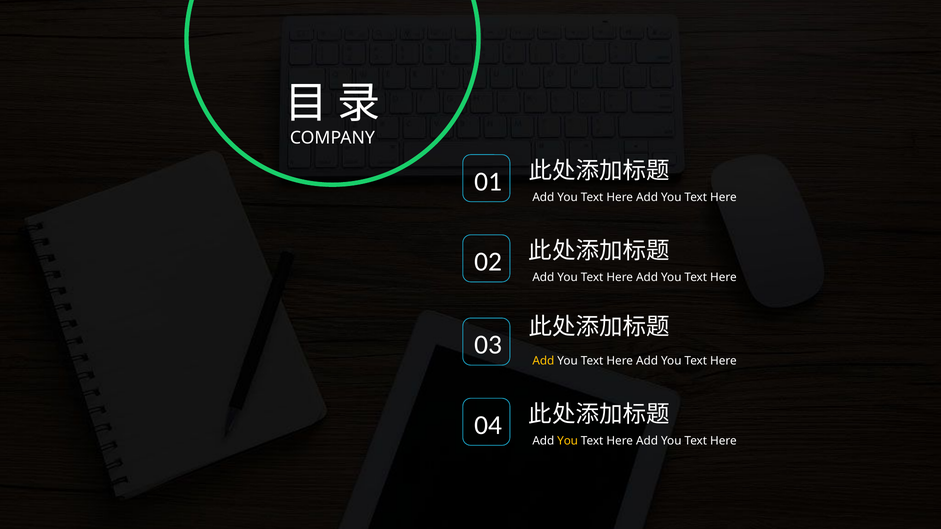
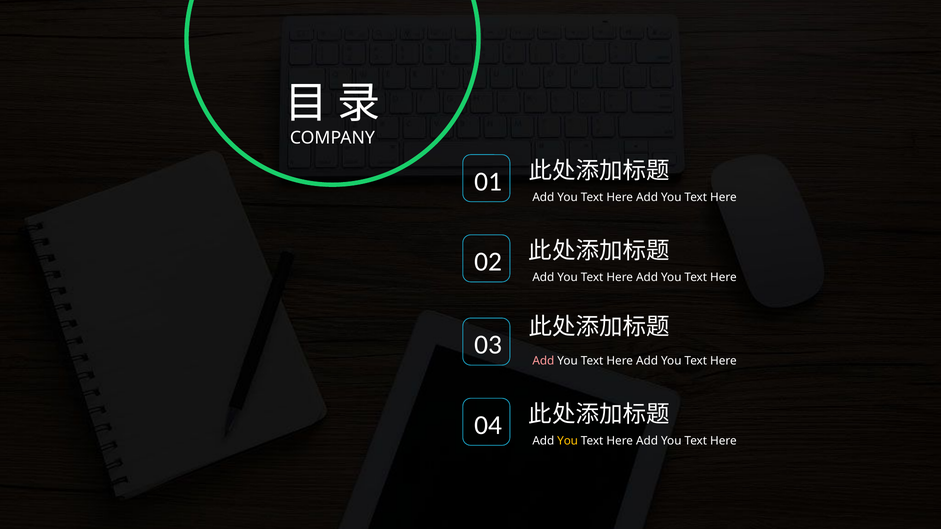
Add colour: yellow -> pink (543, 361)
